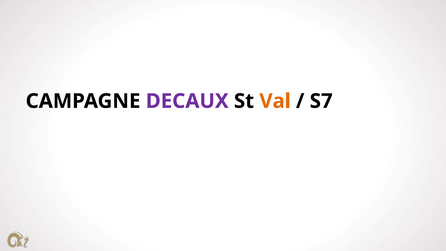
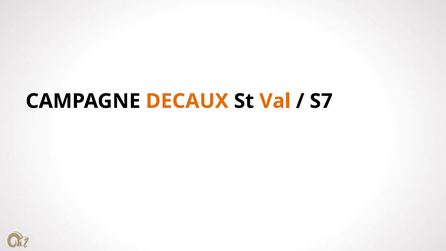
DECAUX colour: purple -> orange (187, 101)
